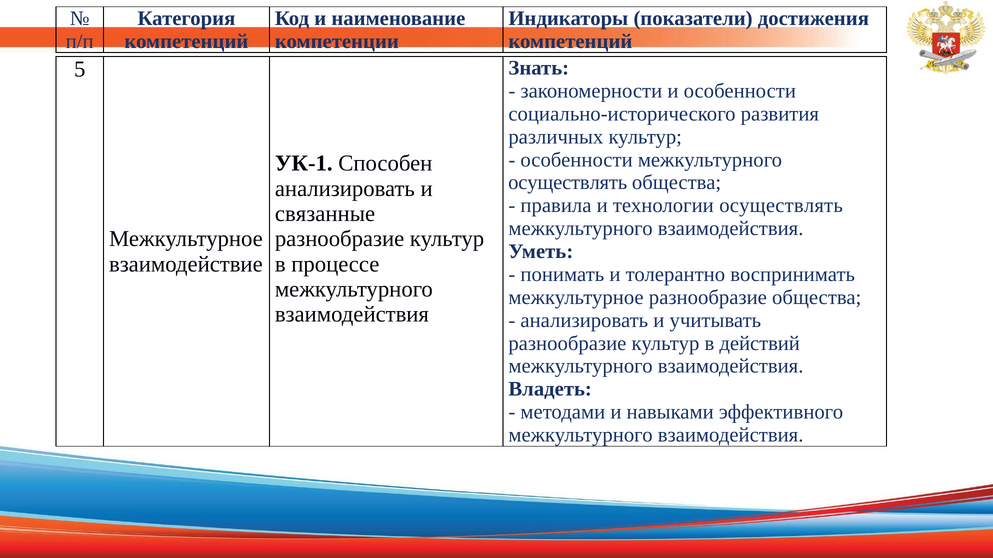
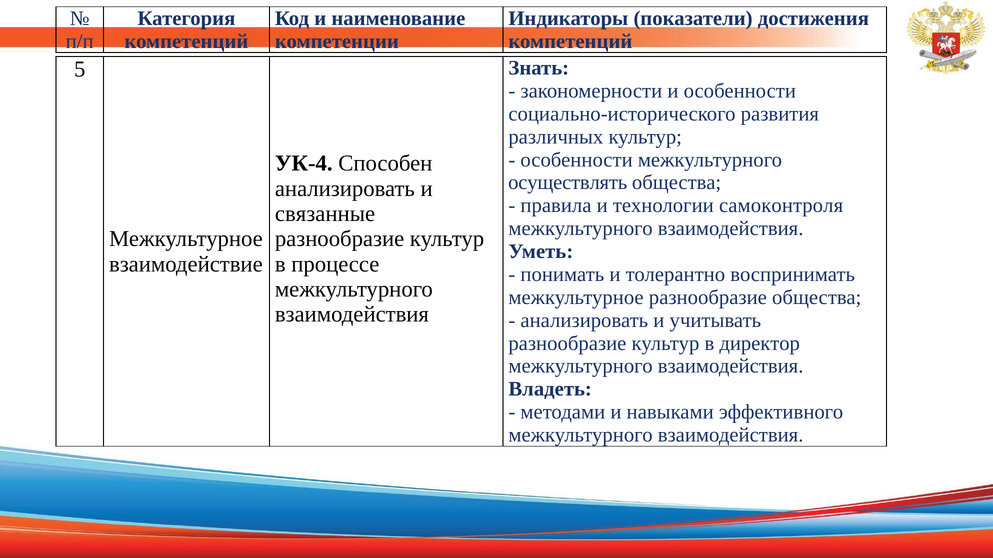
УК-1: УК-1 -> УК-4 (304, 164)
технологии осуществлять: осуществлять -> самоконтроля (781, 206)
действий: действий -> директор (760, 344)
